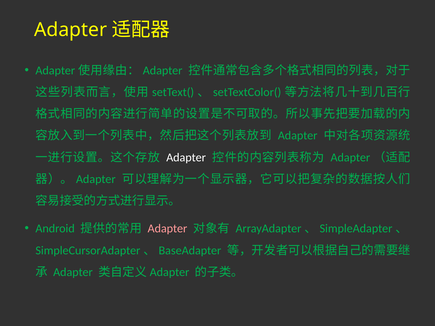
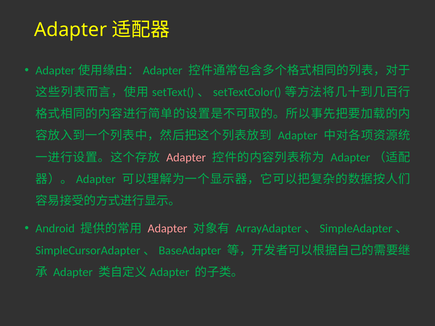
Adapter colour: white -> pink (186, 158)
